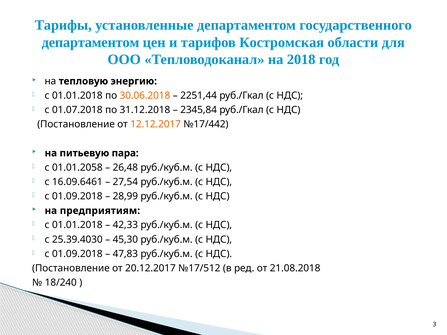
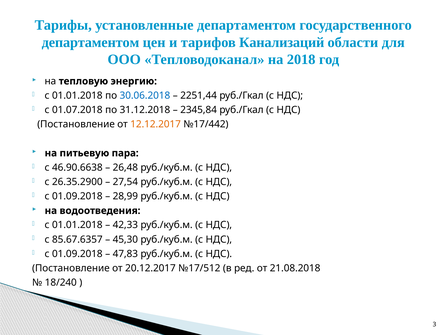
Костромская: Костромская -> Канализаций (282, 42)
30.06.2018 colour: orange -> blue (145, 96)
01.01.2058: 01.01.2058 -> 46.90.6638 (77, 168)
16.09.6461: 16.09.6461 -> 26.35.2900 (77, 182)
предприятиям: предприятиям -> водоотведения (100, 211)
25.39.4030: 25.39.4030 -> 85.67.6357 (77, 240)
